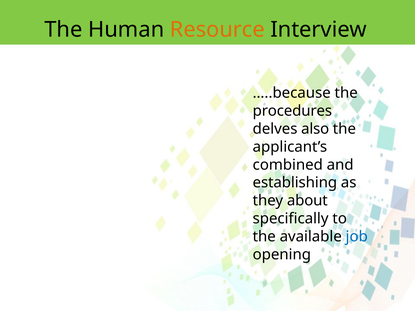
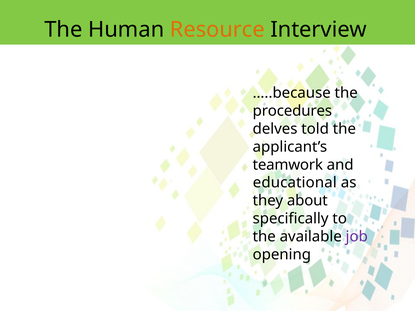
also: also -> told (315, 129)
combined: combined -> teamwork (288, 165)
establishing: establishing -> educational (295, 183)
job colour: blue -> purple (357, 237)
